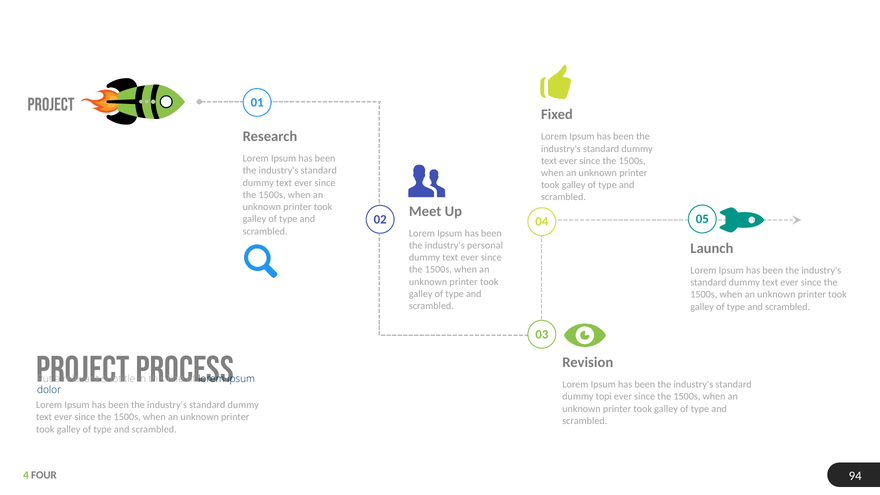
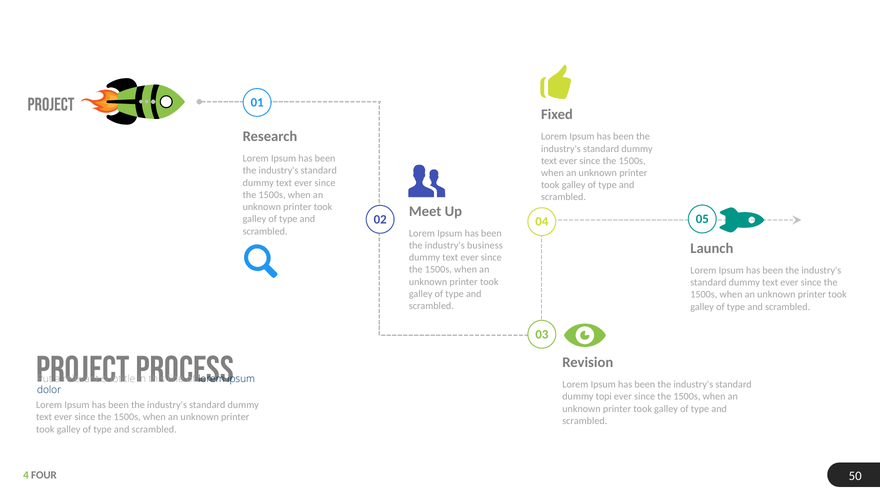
personal: personal -> business (485, 245)
94: 94 -> 50 (855, 476)
